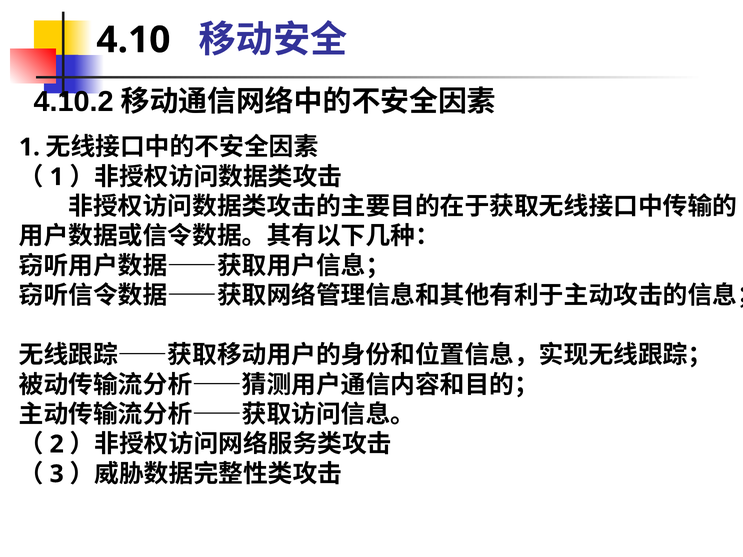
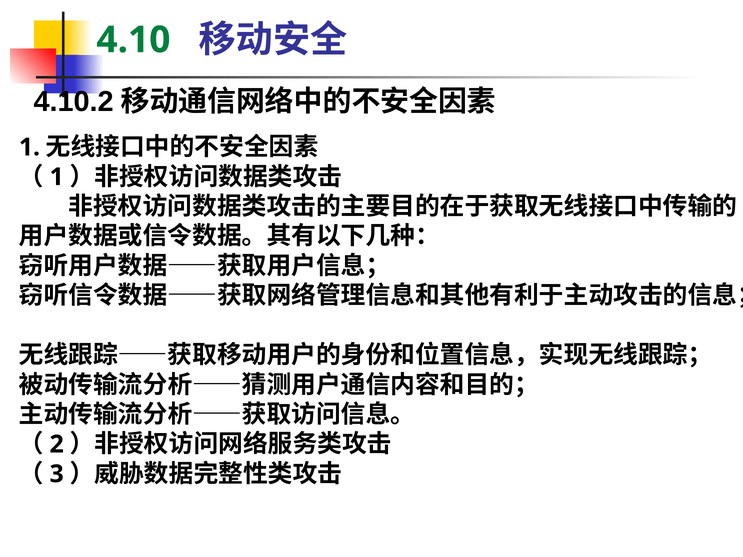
4.10 colour: black -> green (133, 40)
